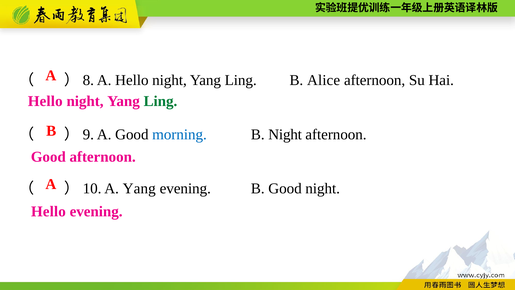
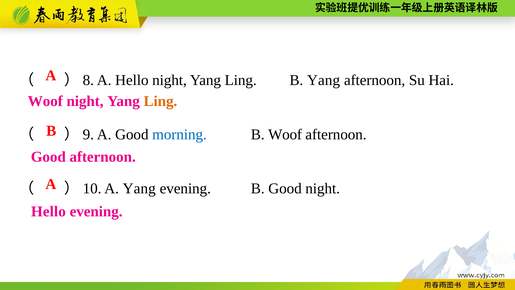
B Alice: Alice -> Yang (324, 80)
Hello: Hello -> Woof (45, 101)
Ling colour: green -> orange (160, 101)
B Night: Night -> Woof (285, 134)
